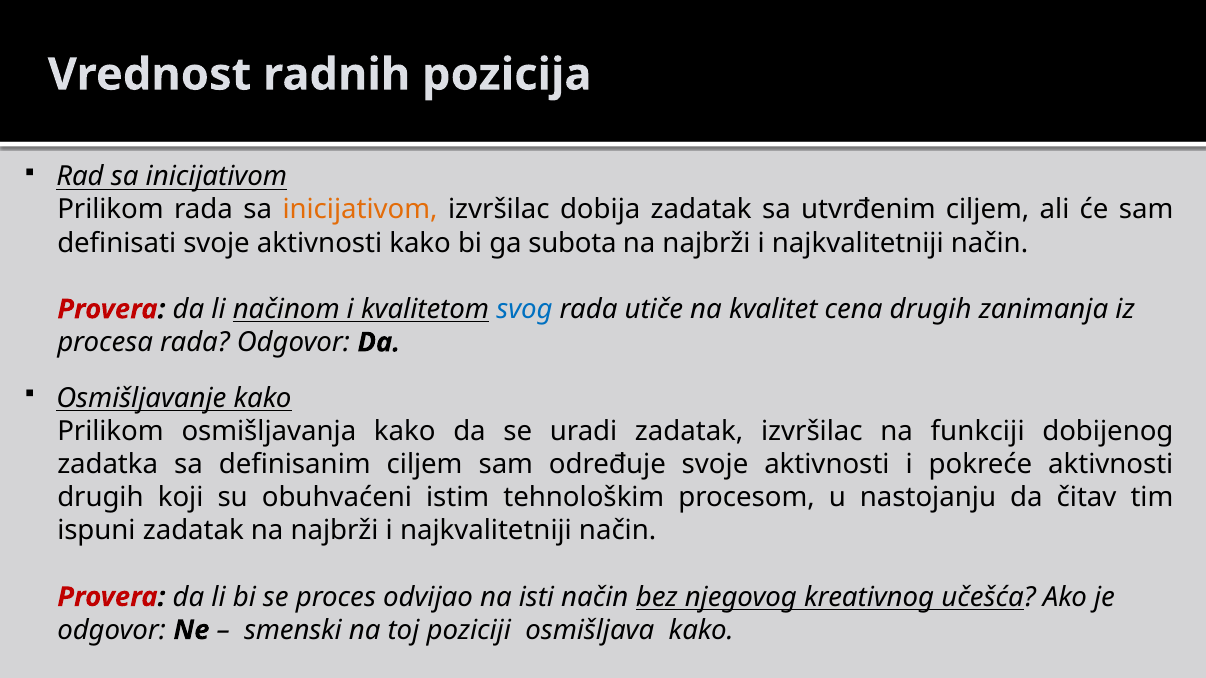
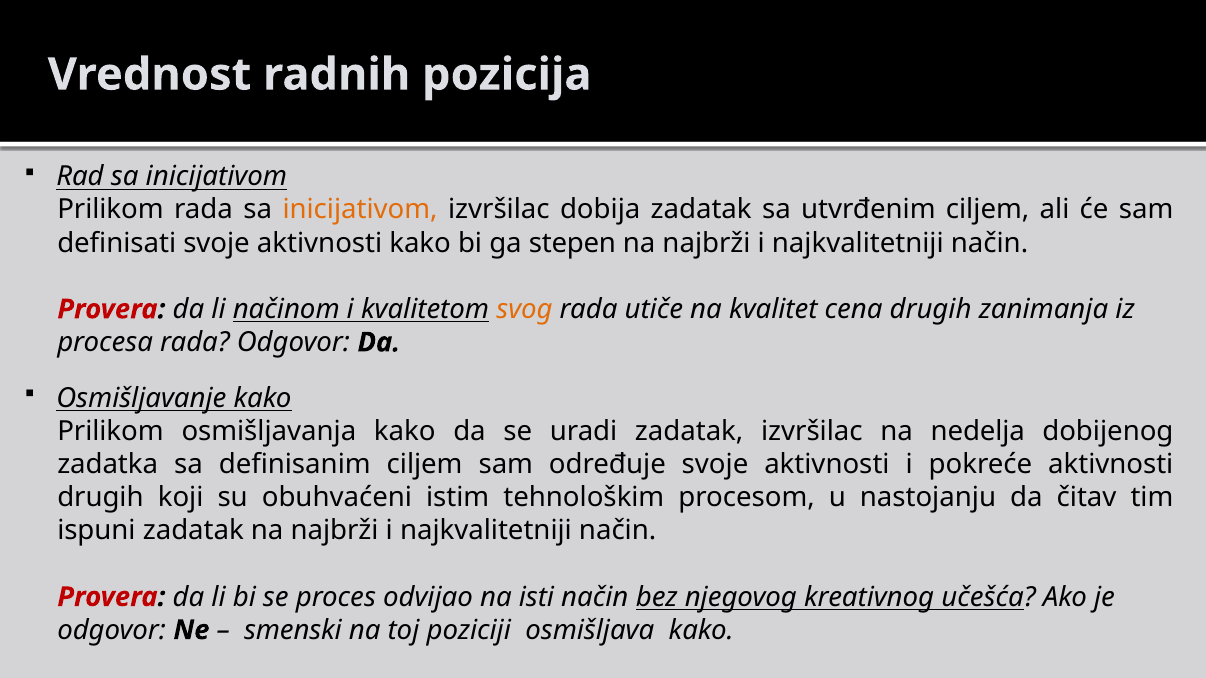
subota: subota -> stepen (572, 243)
svog colour: blue -> orange (525, 309)
funkciji: funkciji -> nedelja (978, 431)
